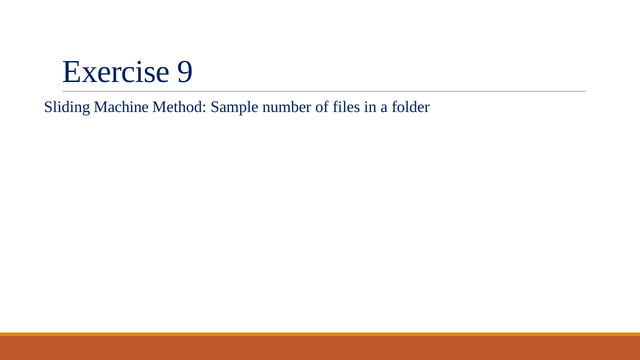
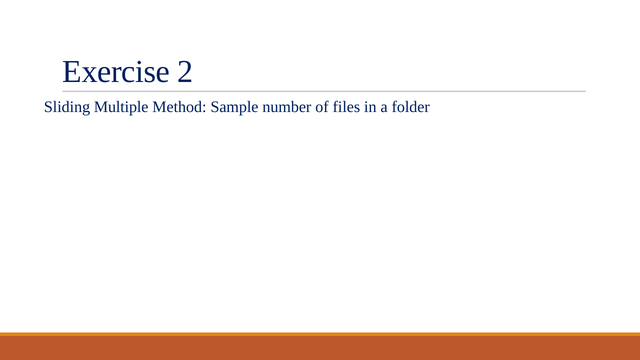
9: 9 -> 2 (185, 72)
Machine: Machine -> Multiple (121, 107)
